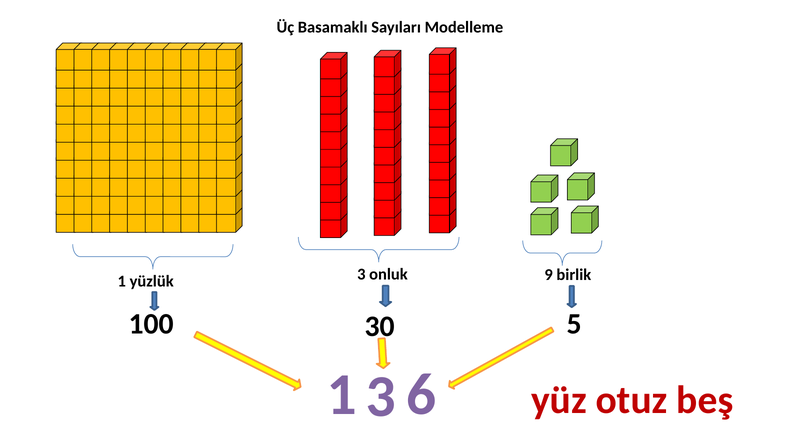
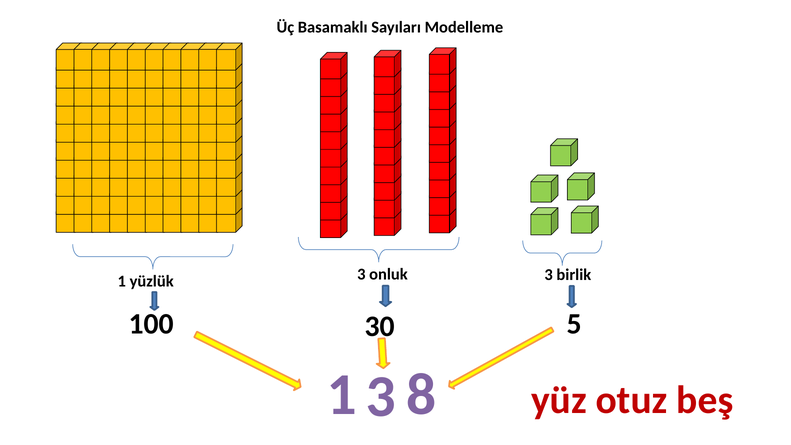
onluk 9: 9 -> 3 (549, 275)
6: 6 -> 8 (421, 394)
